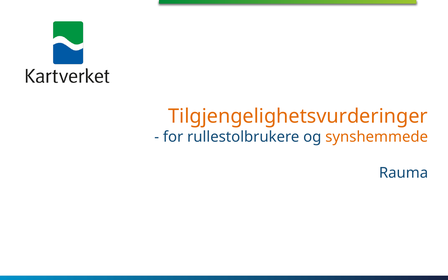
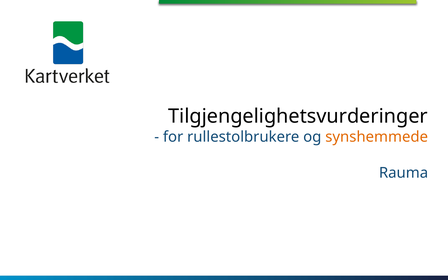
Tilgjengelighetsvurderinger colour: orange -> black (298, 116)
